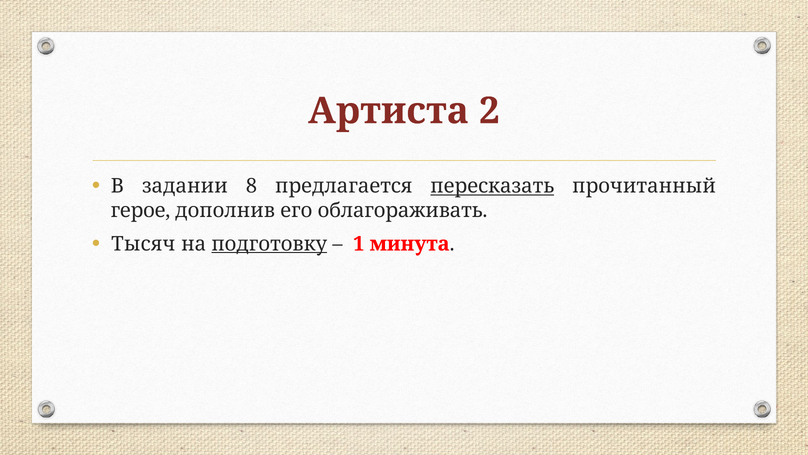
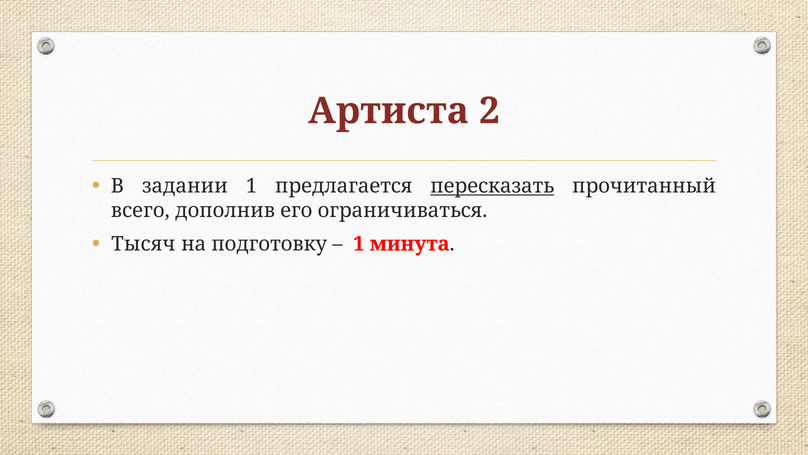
задании 8: 8 -> 1 (251, 186)
герое: герое -> всего (140, 210)
облагораживать: облагораживать -> ограничиваться (402, 210)
подготовку underline: present -> none (269, 244)
